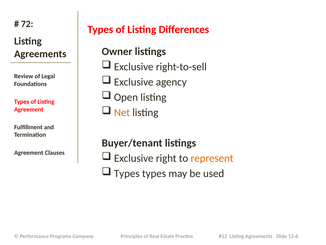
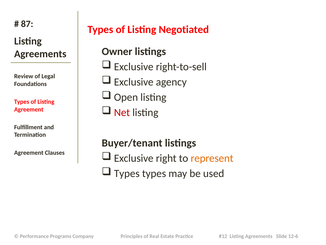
72: 72 -> 87 (27, 24)
Differences: Differences -> Negotiated (184, 30)
Net colour: orange -> red (122, 112)
